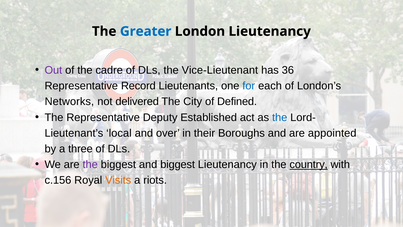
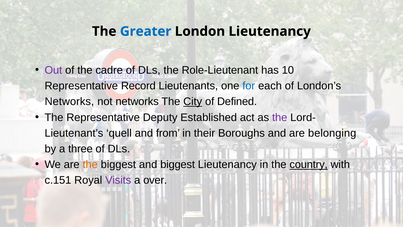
Vice-Lieutenant: Vice-Lieutenant -> Role-Lieutenant (220, 70)
36: 36 -> 10 (288, 70)
not delivered: delivered -> networks (137, 102)
City underline: none -> present (193, 102)
the colour: blue -> purple (280, 117)
local: local -> quell (119, 133)
over: over -> from (168, 133)
appointed: appointed -> belonging (332, 133)
the colour: purple -> orange (90, 164)
c.156: c.156 -> c.151 (58, 180)
Visits colour: orange -> purple (118, 180)
riots: riots -> over (155, 180)
